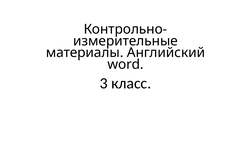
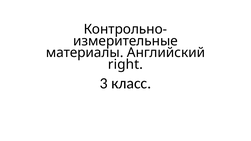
word: word -> right (125, 64)
